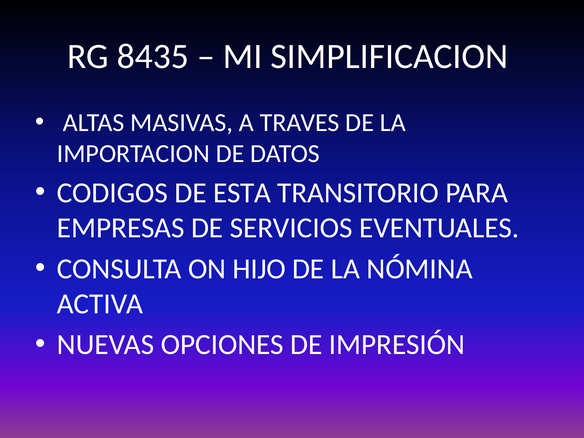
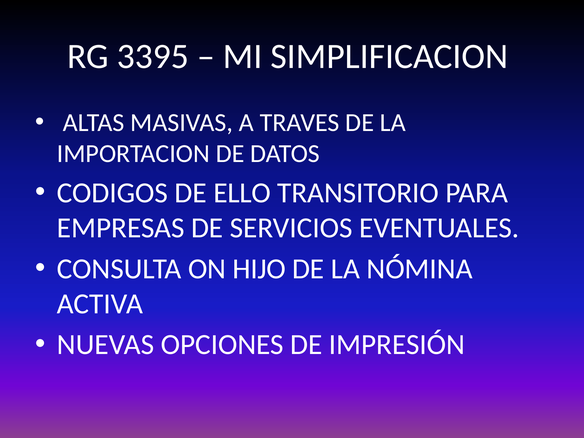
8435: 8435 -> 3395 (153, 57)
ESTA: ESTA -> ELLO (242, 193)
